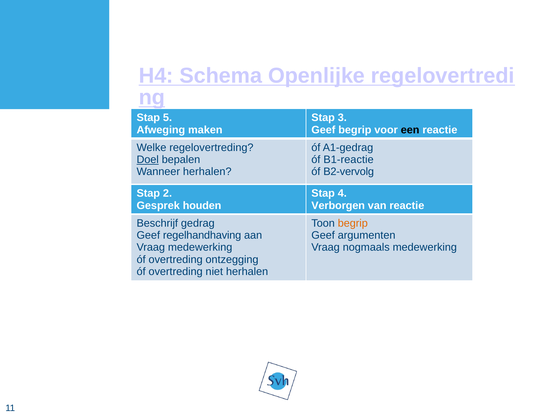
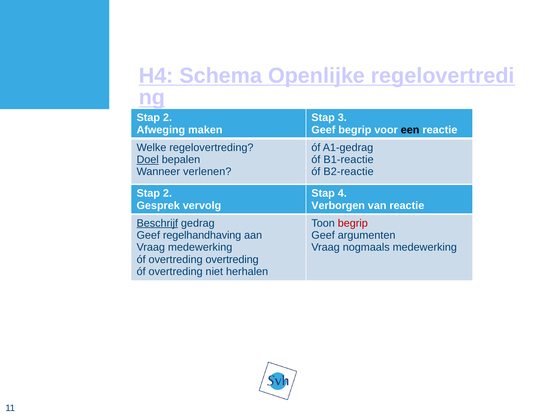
5: 5 -> 2 (167, 118)
Wanneer herhalen: herhalen -> verlenen (207, 172)
B2-vervolg: B2-vervolg -> B2-reactie (349, 172)
houden: houden -> vervolg (202, 206)
Beschrijf underline: none -> present (157, 223)
begrip colour: orange -> red (353, 223)
overtreding ontzegging: ontzegging -> overtreding (232, 260)
